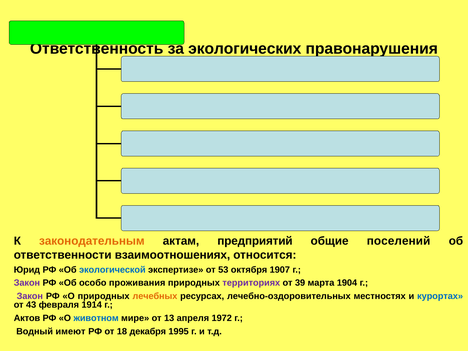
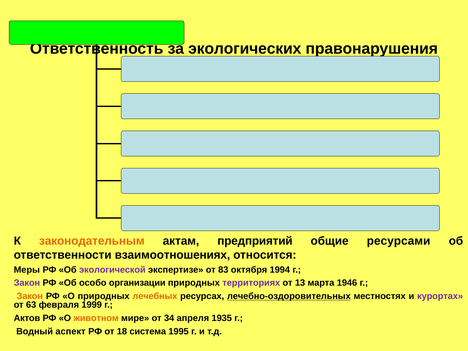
поселений: поселений -> ресурсами (399, 241)
Юрид: Юрид -> Меры (27, 270)
экологической colour: blue -> purple (112, 270)
53: 53 -> 83 (223, 270)
1907: 1907 -> 1994 (280, 270)
проживания: проживания -> организации (137, 283)
39: 39 -> 13 (300, 283)
1904: 1904 -> 1946 (347, 283)
Закон colour: purple -> orange (30, 296)
лечебно-оздоровительных underline: none -> present (289, 296)
курортах colour: blue -> purple (440, 296)
43: 43 -> 63 (31, 305)
1914: 1914 -> 1999 (92, 305)
животном colour: blue -> orange (96, 318)
13: 13 -> 34 (169, 318)
1972: 1972 -> 1935 (222, 318)
имеют: имеют -> аспект (71, 332)
декабря: декабря -> система (148, 332)
